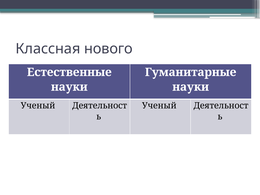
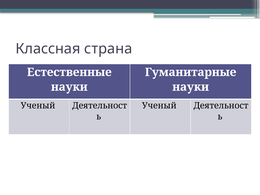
нового: нового -> страна (108, 49)
